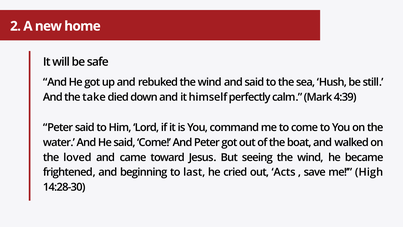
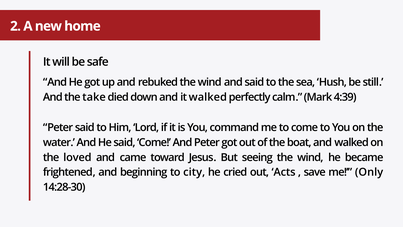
it himself: himself -> walked (208, 97)
last: last -> city (194, 173)
High: High -> Only (369, 173)
